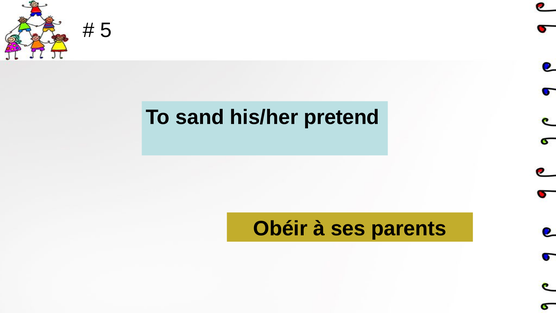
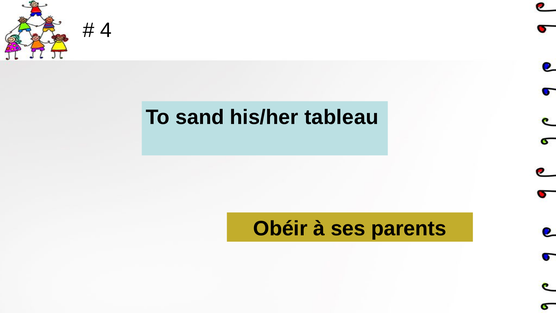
5: 5 -> 4 (106, 30)
pretend: pretend -> tableau (341, 117)
